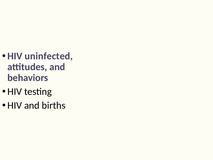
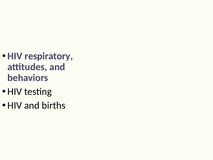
uninfected: uninfected -> respiratory (49, 56)
